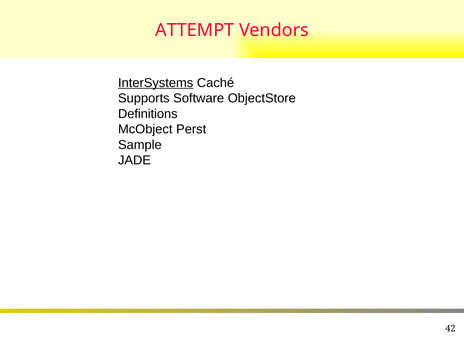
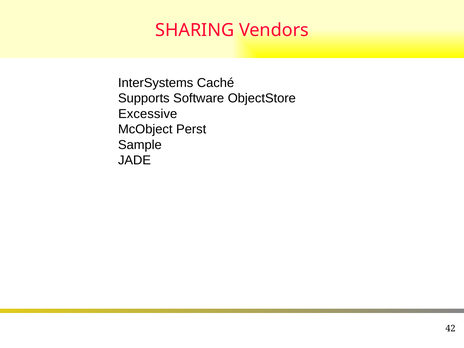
ATTEMPT: ATTEMPT -> SHARING (195, 30)
InterSystems underline: present -> none (156, 83)
Definitions: Definitions -> Excessive (148, 114)
